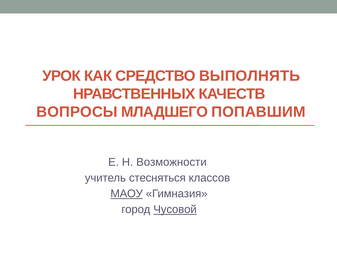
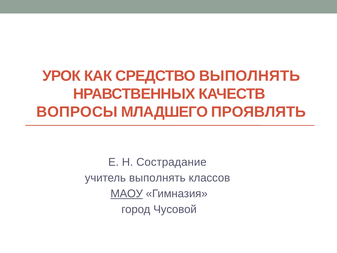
ПОПАВШИМ: ПОПАВШИМ -> ПРОЯВЛЯТЬ (259, 112)
Возможности: Возможности -> Сострадание (171, 162)
учитель стесняться: стесняться -> выполнять (157, 178)
Чусовой underline: present -> none (175, 209)
